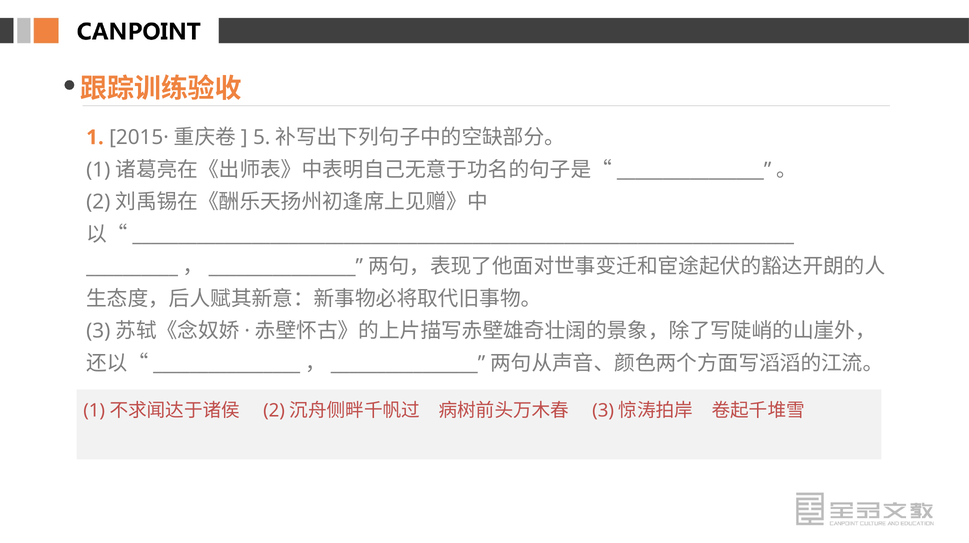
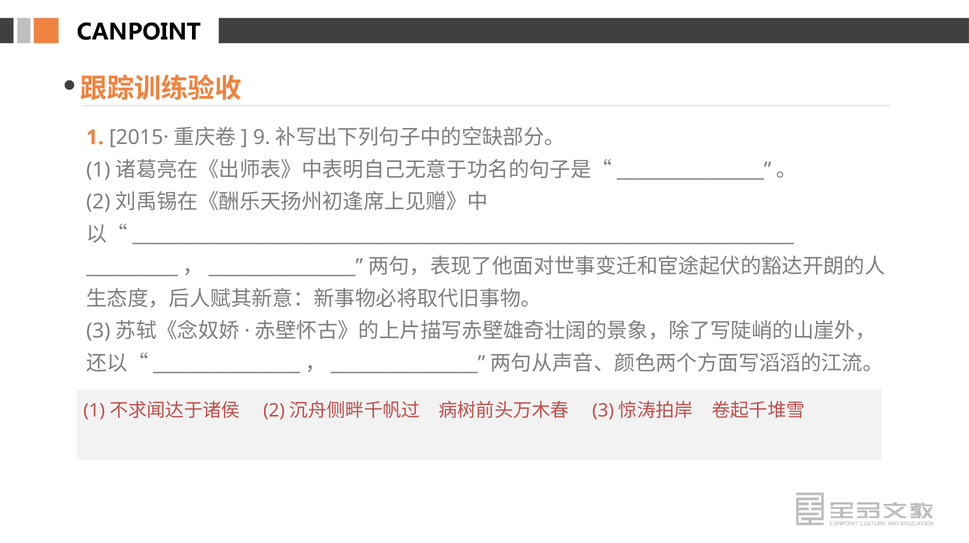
5: 5 -> 9 (262, 137)
